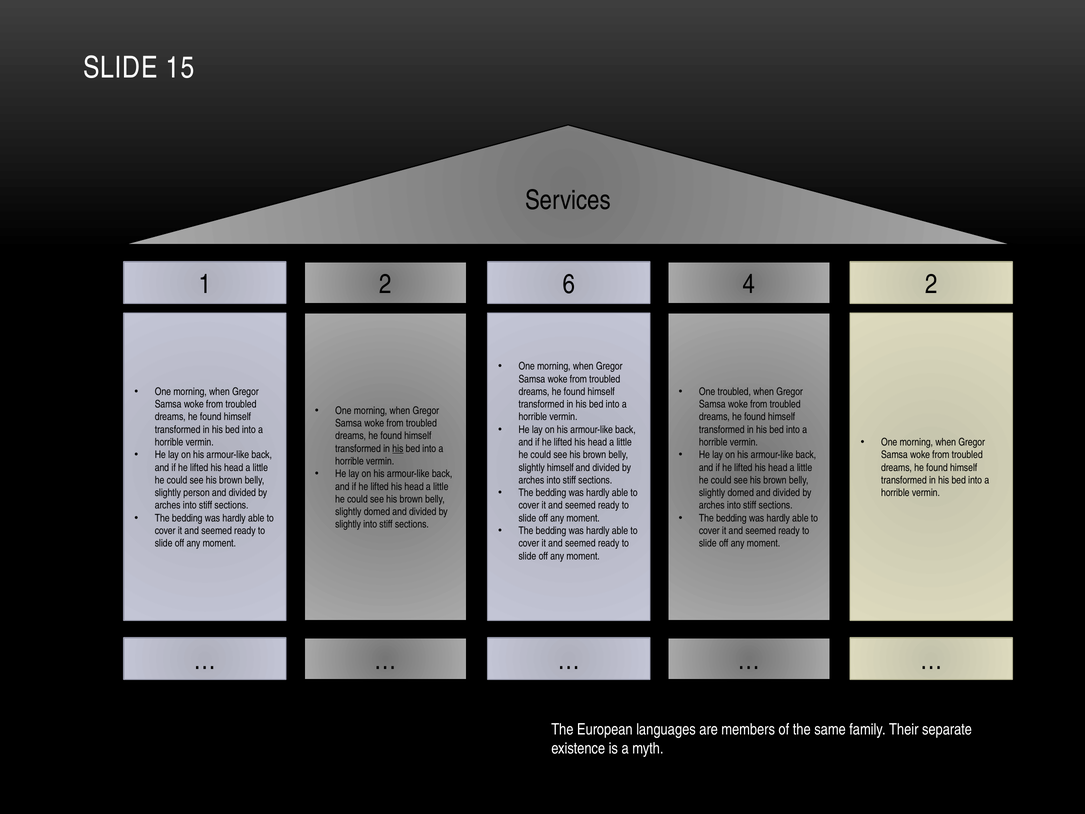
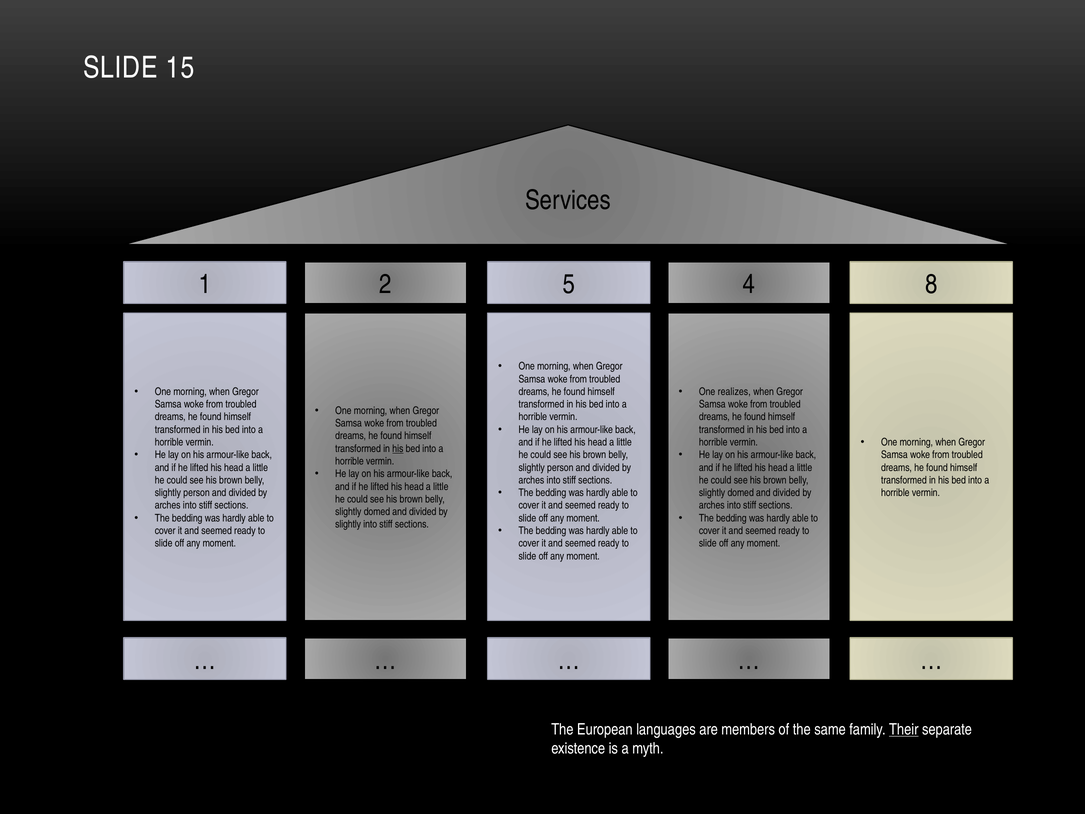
6: 6 -> 5 (569, 284)
4 2: 2 -> 8 (931, 284)
One troubled: troubled -> realizes (734, 392)
himself: himself -> person (560, 467)
Their underline: none -> present (904, 729)
